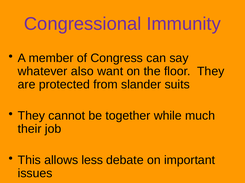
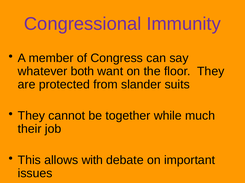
also: also -> both (82, 72)
less: less -> with (92, 161)
